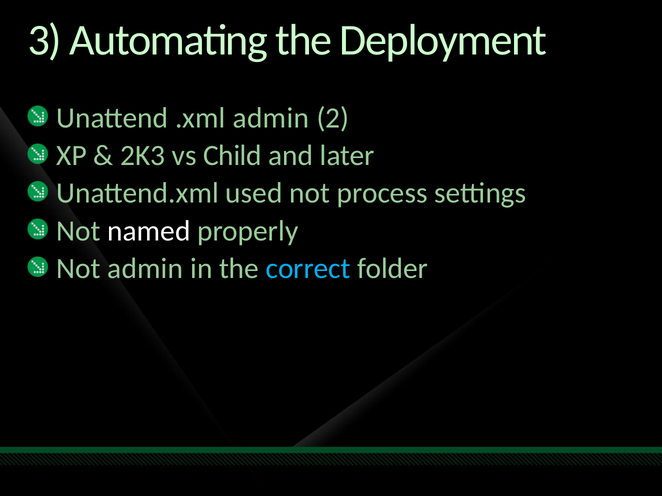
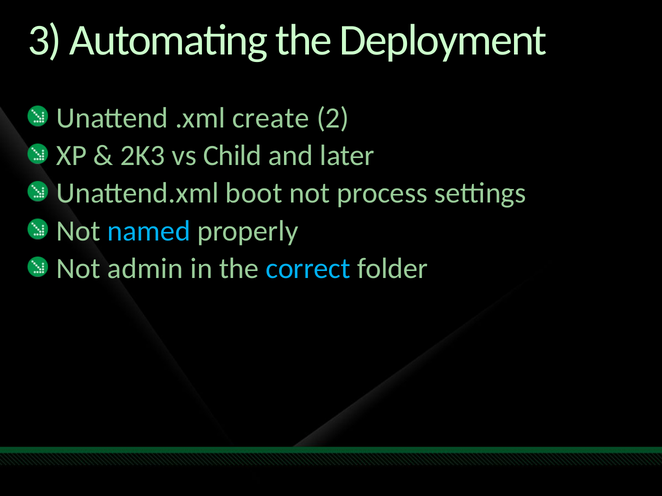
.xml admin: admin -> create (271, 118)
used: used -> boot (254, 193)
named colour: white -> light blue (149, 231)
